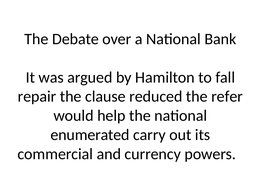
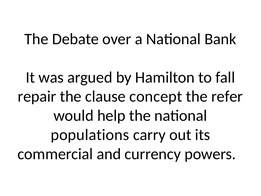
reduced: reduced -> concept (156, 96)
enumerated: enumerated -> populations (90, 135)
